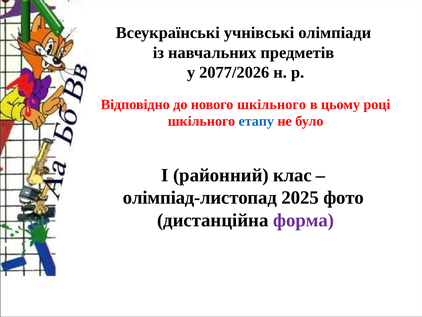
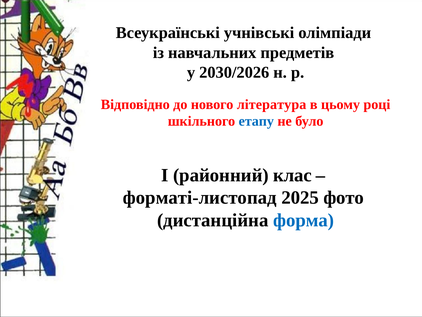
2077/2026: 2077/2026 -> 2030/2026 (234, 72)
нового шкільного: шкільного -> література (272, 104)
олімпіад-листопад: олімпіад-листопад -> форматі-листопад (200, 197)
форма colour: purple -> blue (304, 220)
